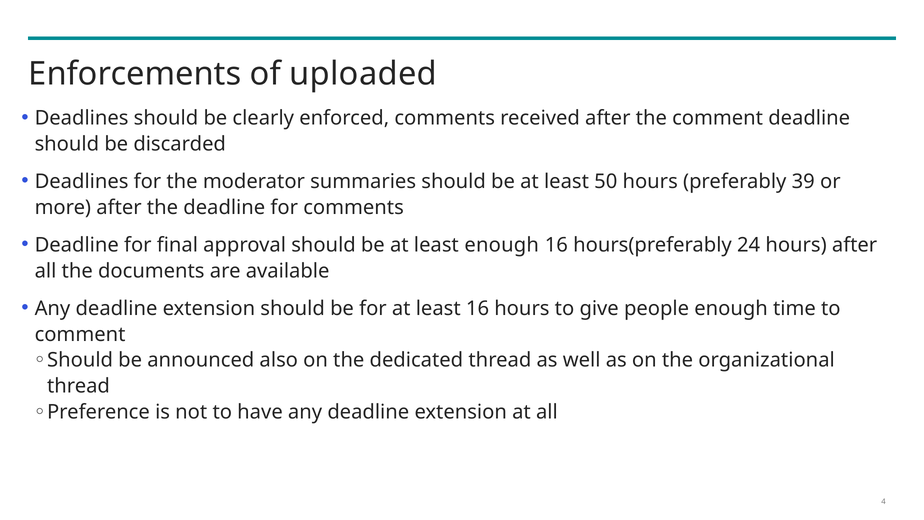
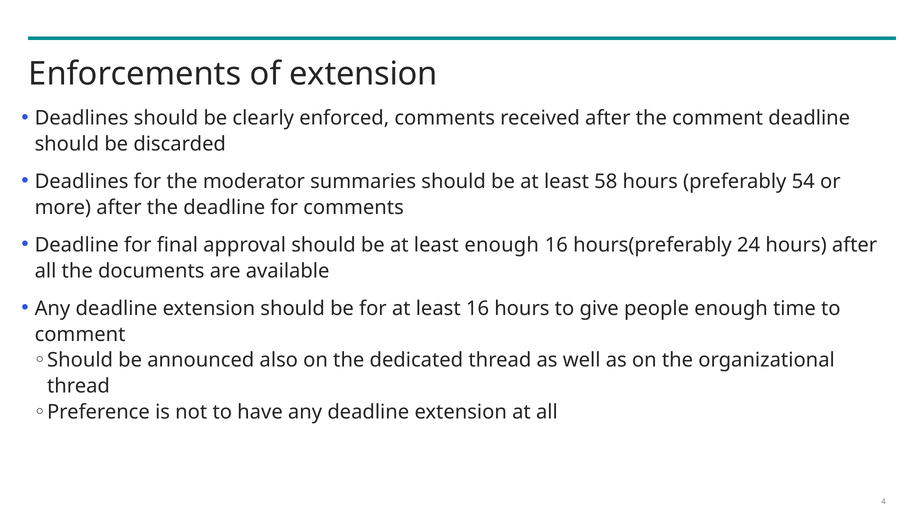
of uploaded: uploaded -> extension (363, 74)
50: 50 -> 58 (606, 181)
39: 39 -> 54 (803, 181)
